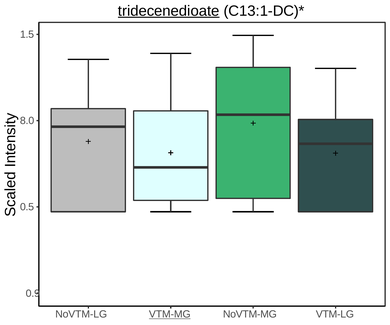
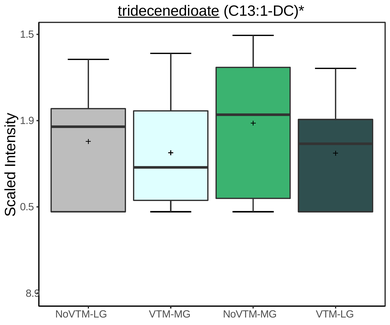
8.0: 8.0 -> 1.9 (27, 121)
0.9: 0.9 -> 8.9 (33, 293)
VTM-MG underline: present -> none (170, 314)
